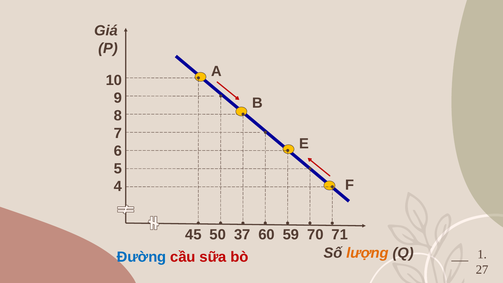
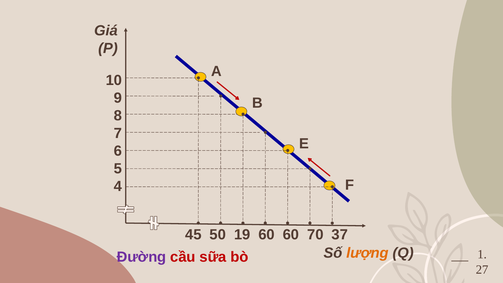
37: 37 -> 19 (242, 235)
60 59: 59 -> 60 (291, 235)
71: 71 -> 37 (340, 235)
Đường colour: blue -> purple (141, 257)
